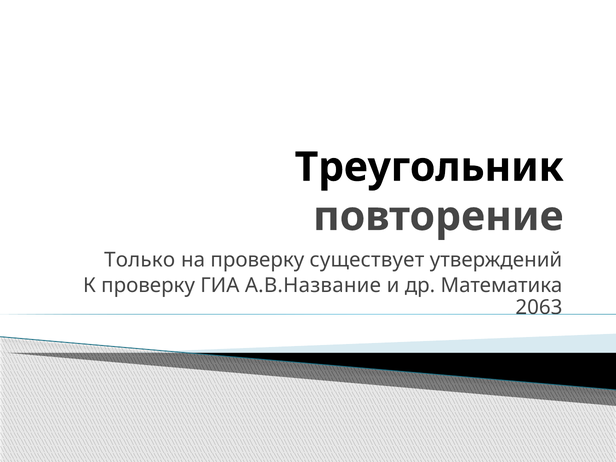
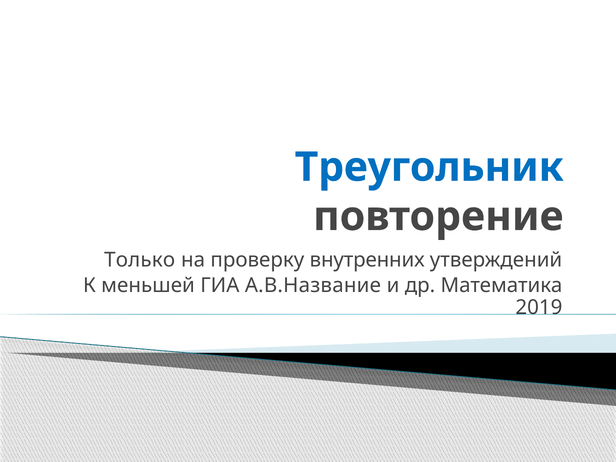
Треугольник colour: black -> blue (429, 167)
существует: существует -> внутренних (367, 260)
К проверку: проверку -> меньшей (148, 285)
2063: 2063 -> 2019 (539, 307)
